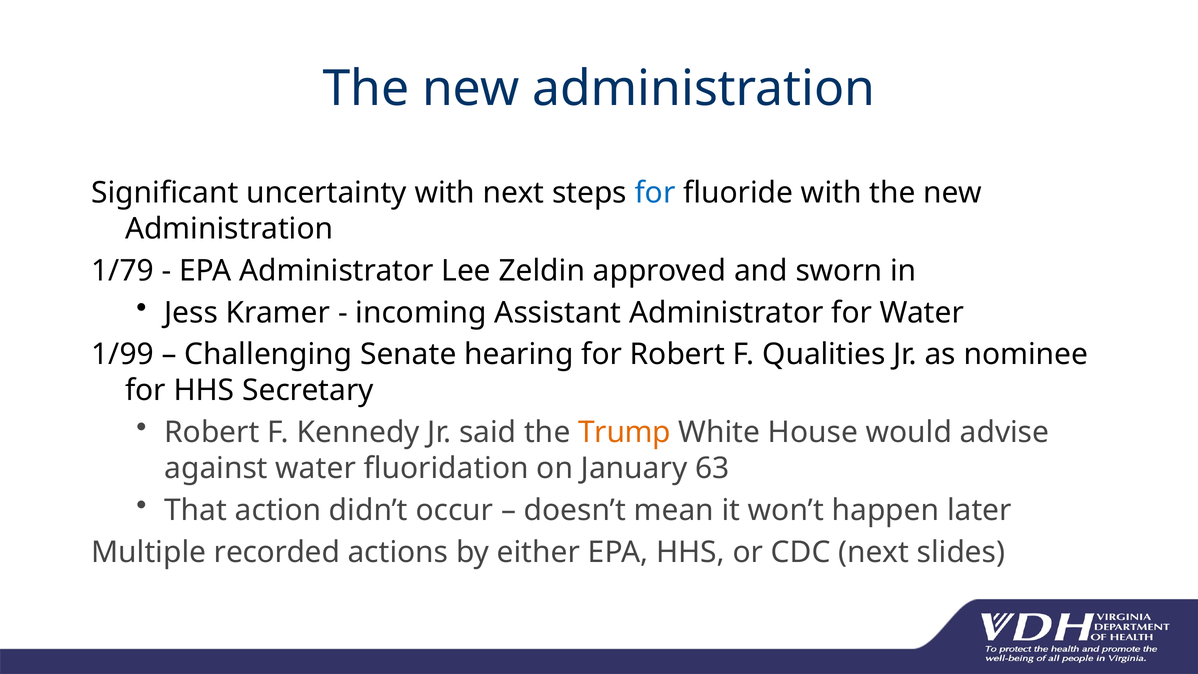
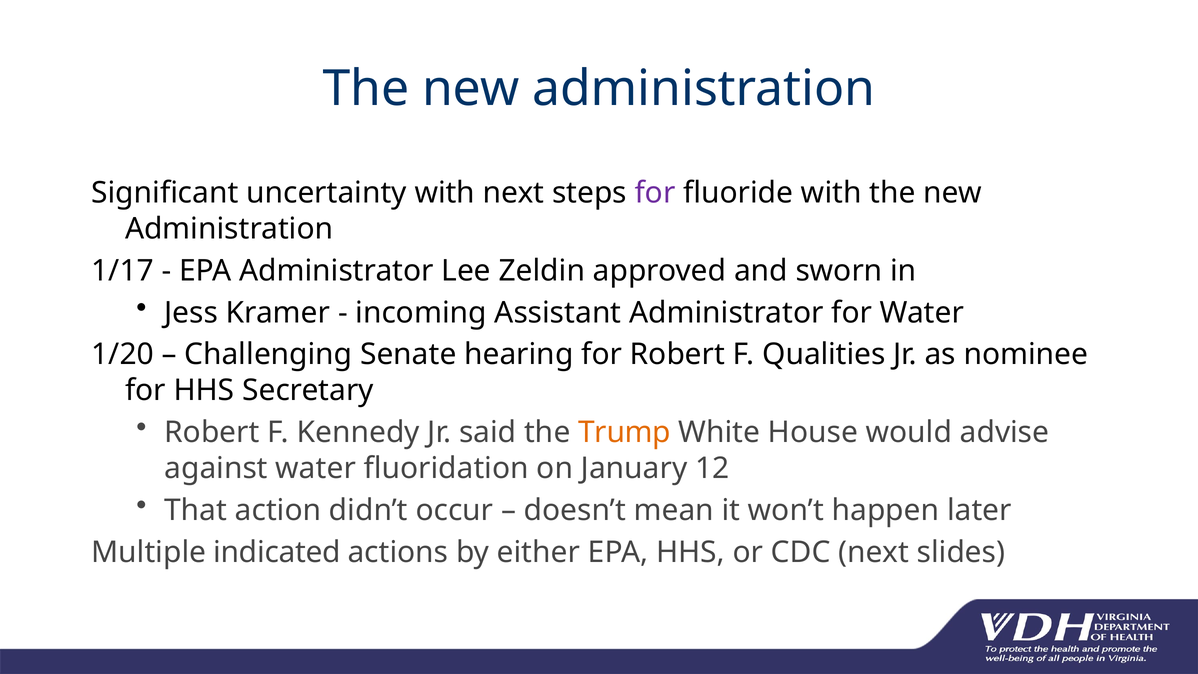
for colour: blue -> purple (655, 193)
1/79: 1/79 -> 1/17 (123, 271)
1/99: 1/99 -> 1/20 (123, 355)
63: 63 -> 12 (712, 468)
recorded: recorded -> indicated (277, 552)
